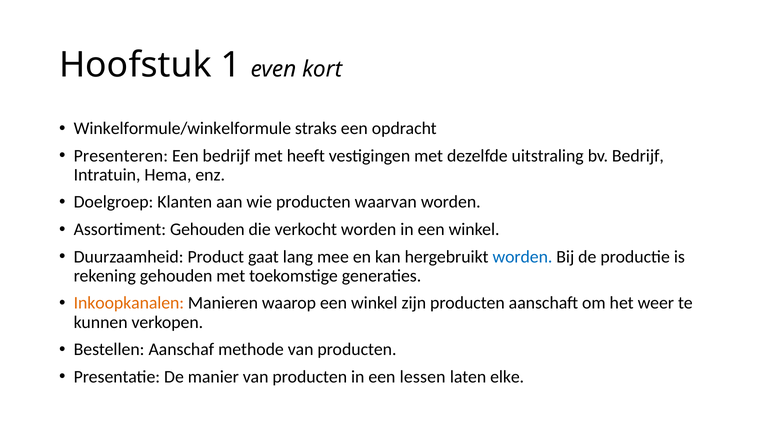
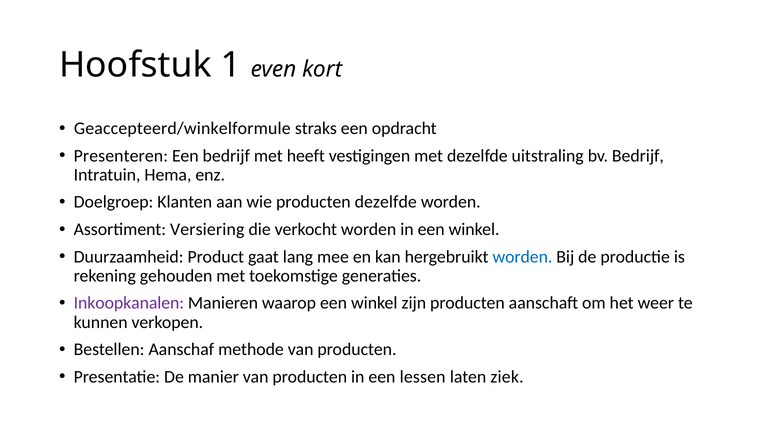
Winkelformule/winkelformule: Winkelformule/winkelformule -> Geaccepteerd/winkelformule (182, 129)
producten waarvan: waarvan -> dezelfde (386, 202)
Assortiment Gehouden: Gehouden -> Versiering (207, 230)
Inkoopkanalen colour: orange -> purple (129, 303)
elke: elke -> ziek (507, 377)
